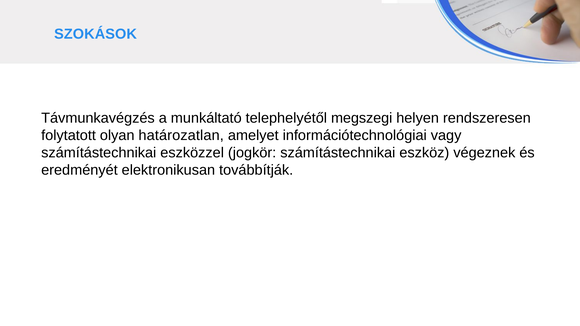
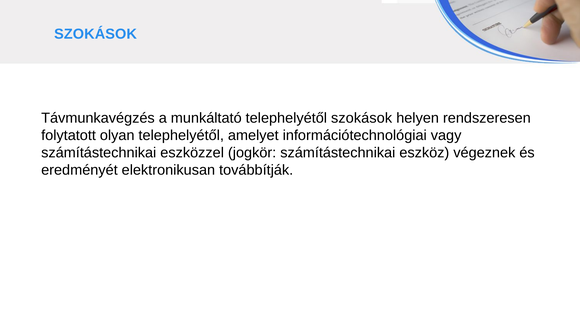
telephelyétől megszegi: megszegi -> szokások (362, 118)
olyan határozatlan: határozatlan -> telephelyétől (181, 135)
